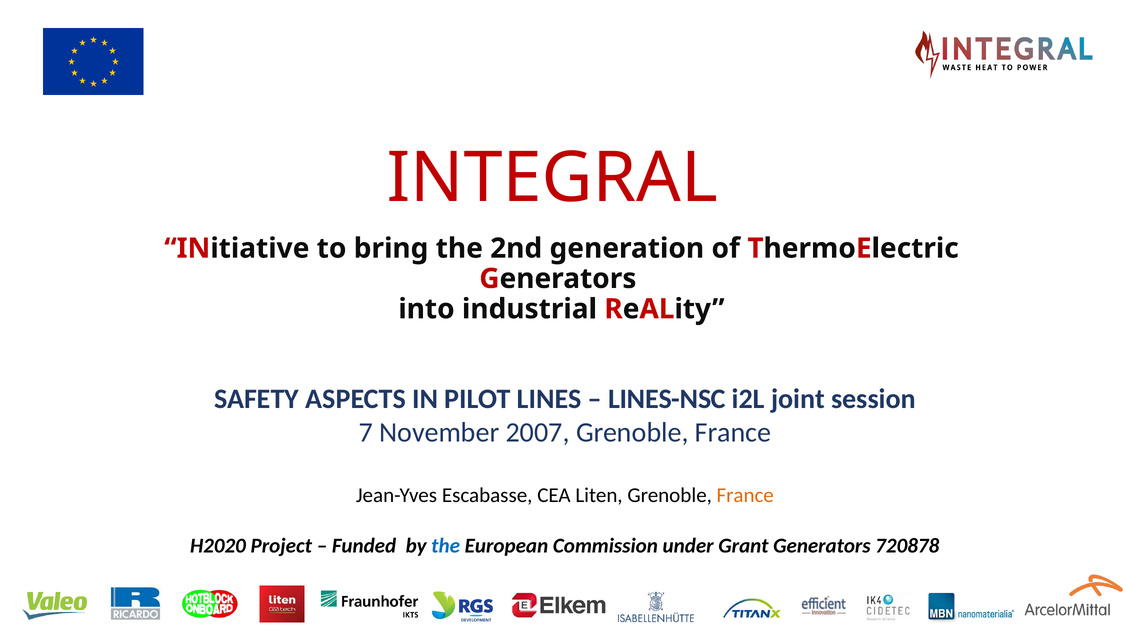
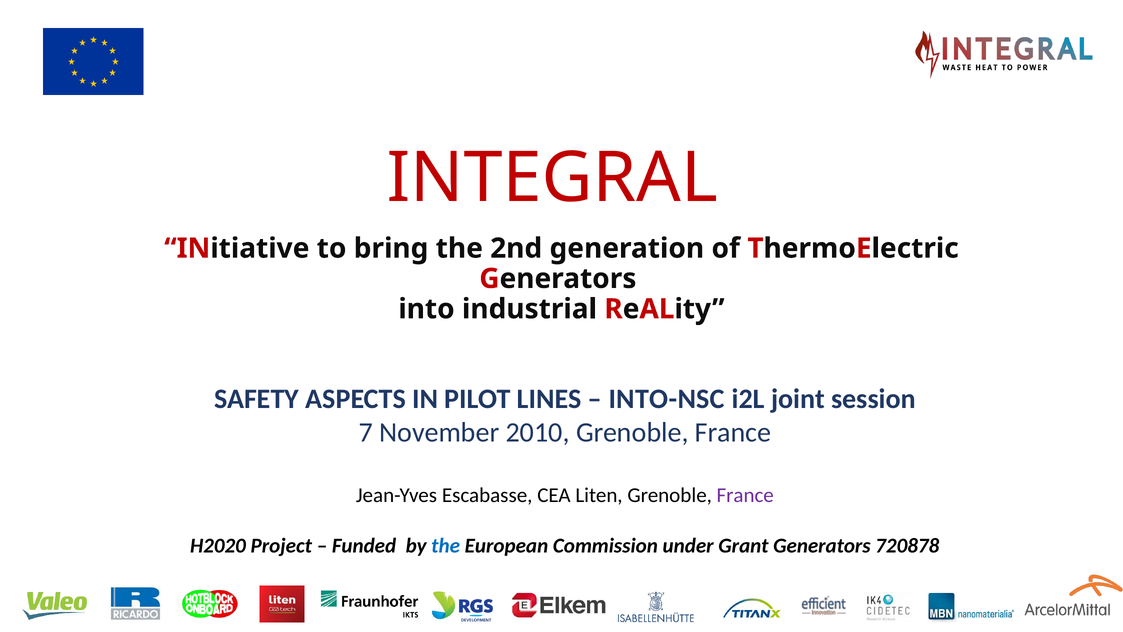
LINES-NSC: LINES-NSC -> INTO-NSC (667, 399)
2007: 2007 -> 2010 (538, 432)
France colour: orange -> purple (745, 495)
